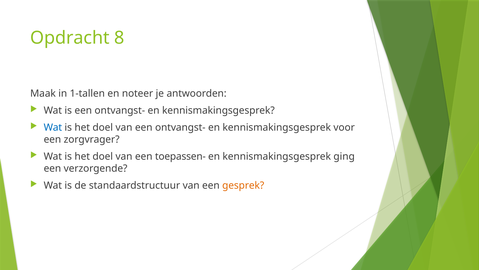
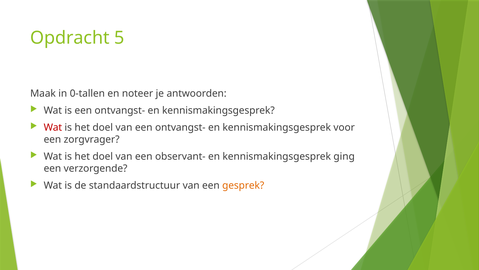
8: 8 -> 5 (119, 38)
1-tallen: 1-tallen -> 0-tallen (87, 93)
Wat colour: blue -> red (53, 127)
toepassen-: toepassen- -> observant- (180, 156)
